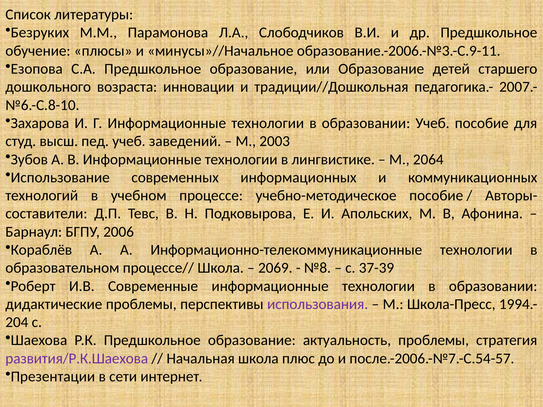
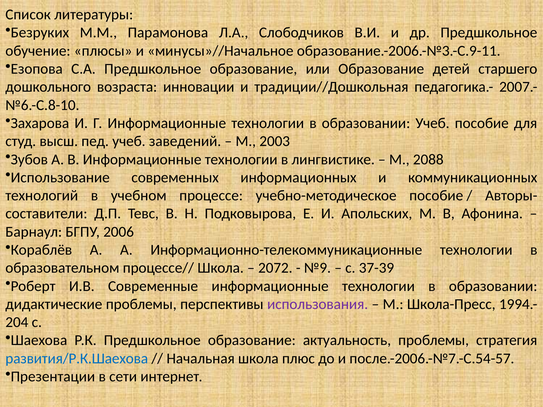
2064: 2064 -> 2088 (428, 159)
2069: 2069 -> 2072 (275, 268)
№8: №8 -> №9 (317, 268)
развития/Р.К.Шаехова colour: purple -> blue (77, 359)
